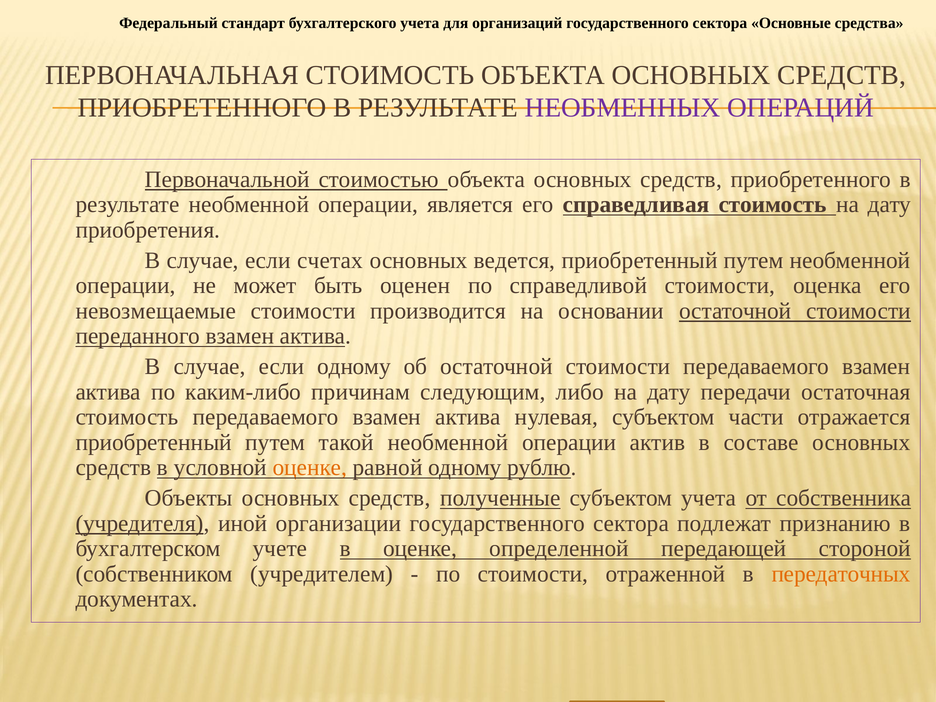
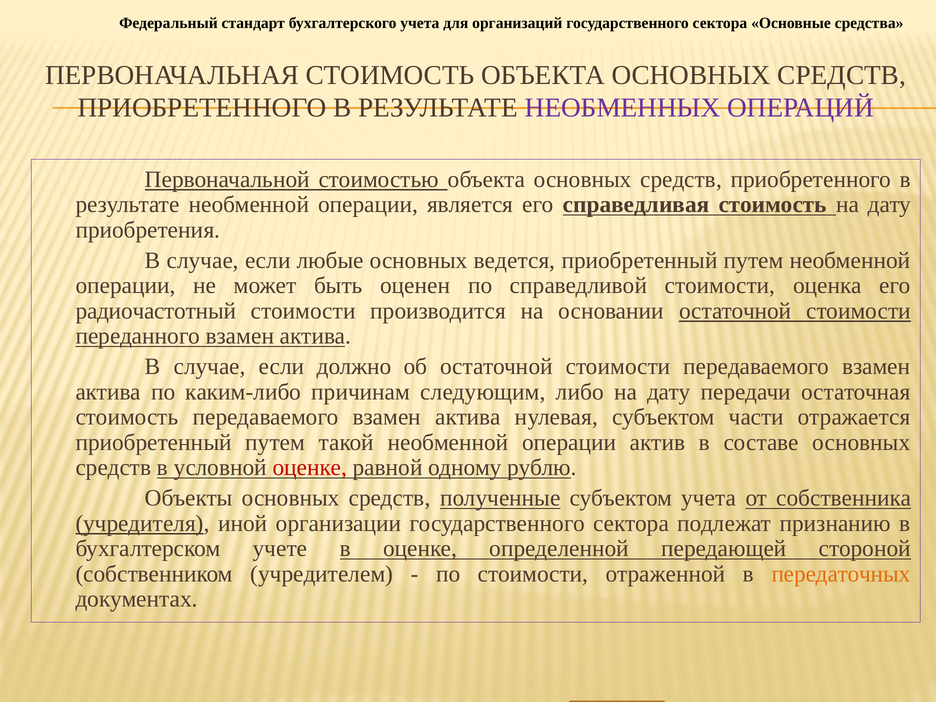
счетах: счетах -> любые (330, 260)
невозмещаемые: невозмещаемые -> радиочастотный (156, 311)
если одному: одному -> должно (354, 367)
оценке colour: orange -> red (310, 468)
